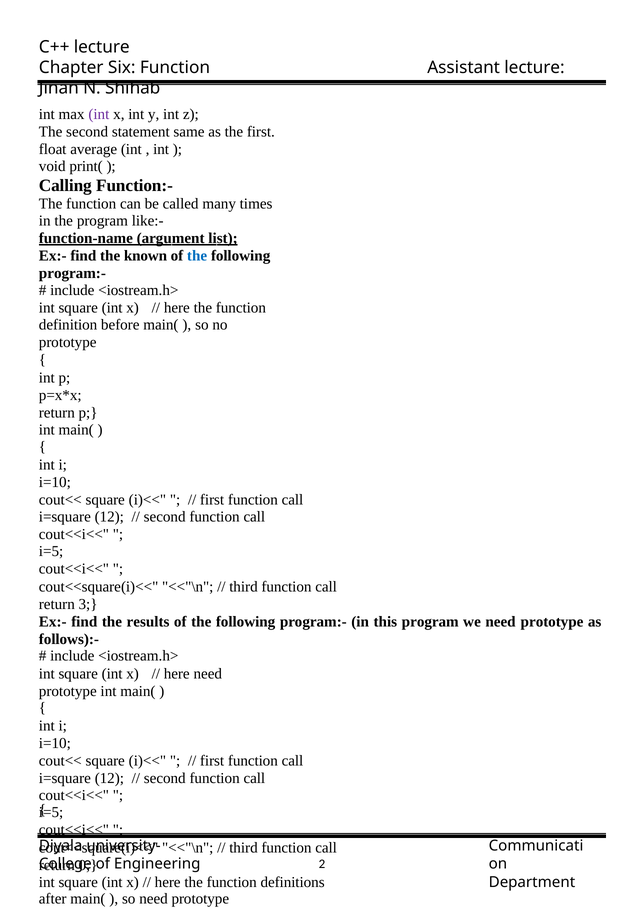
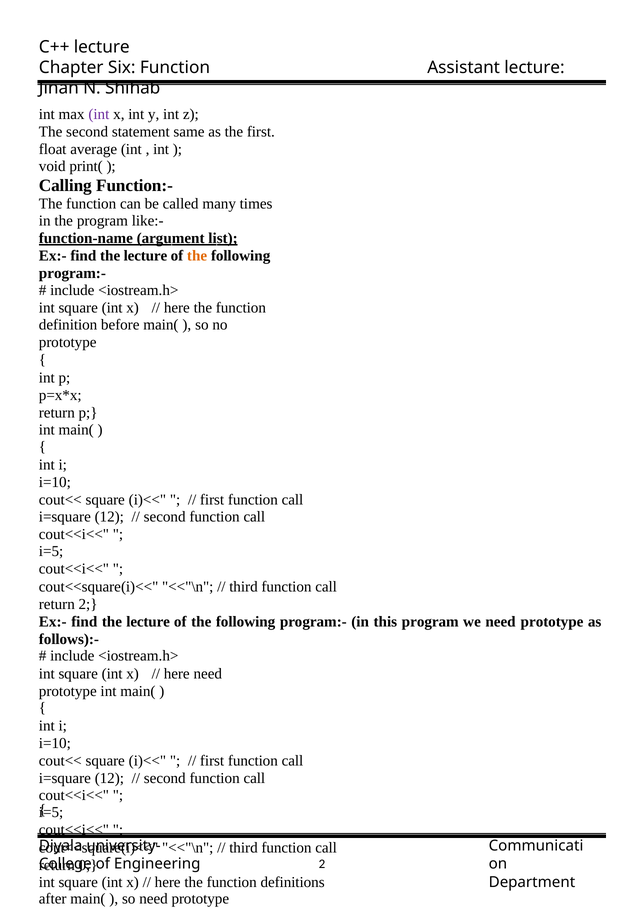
known: known -> lecture (145, 256)
the colour: blue -> orange (197, 256)
return 3: 3 -> 2 (88, 604)
results: results -> lecture (148, 622)
